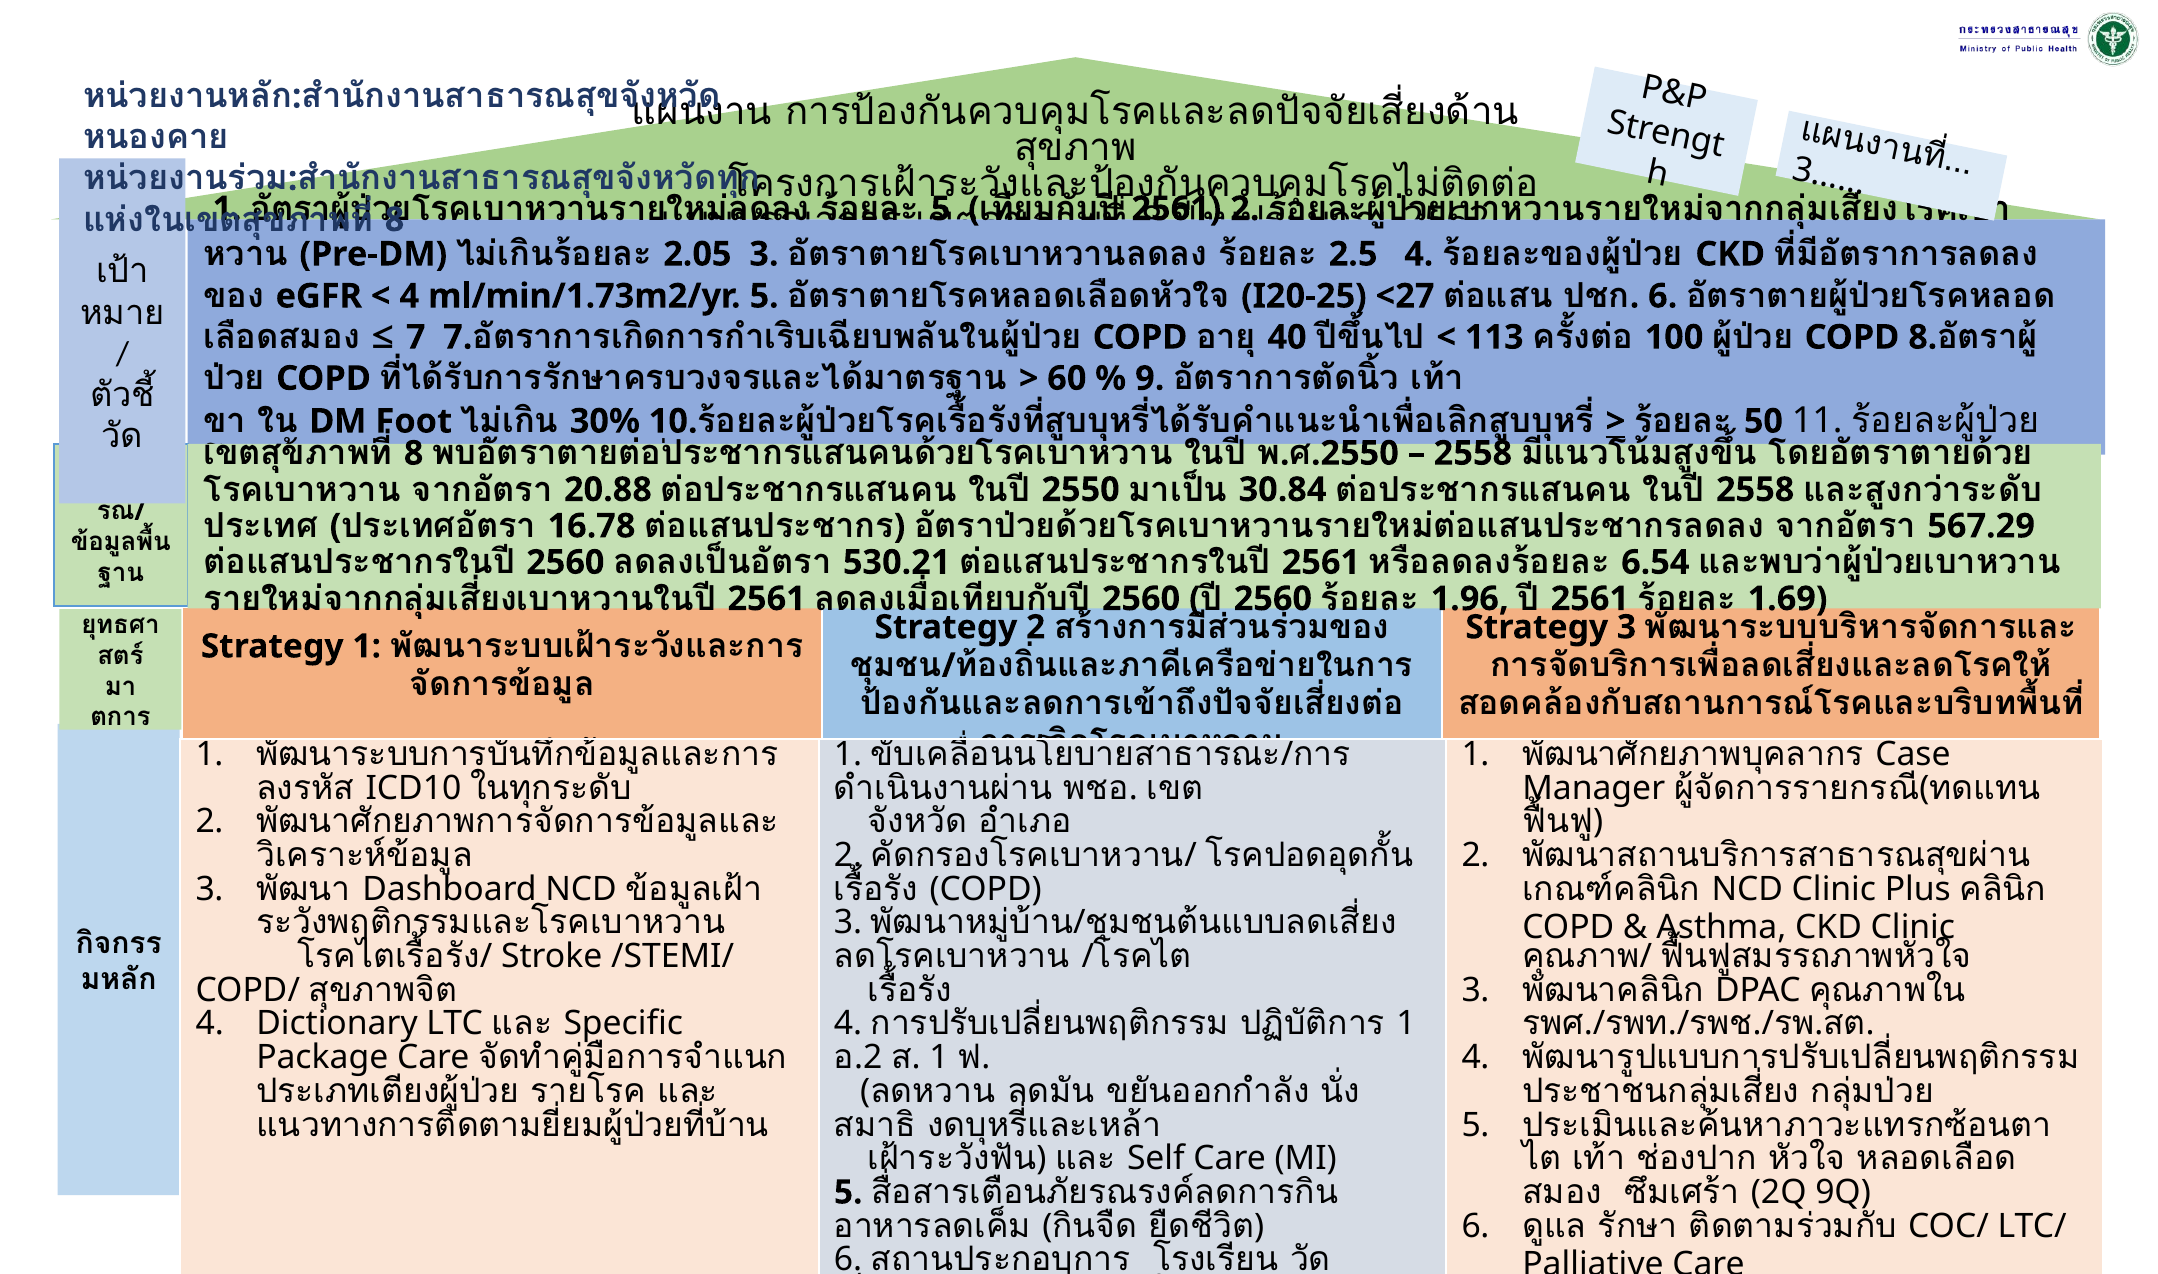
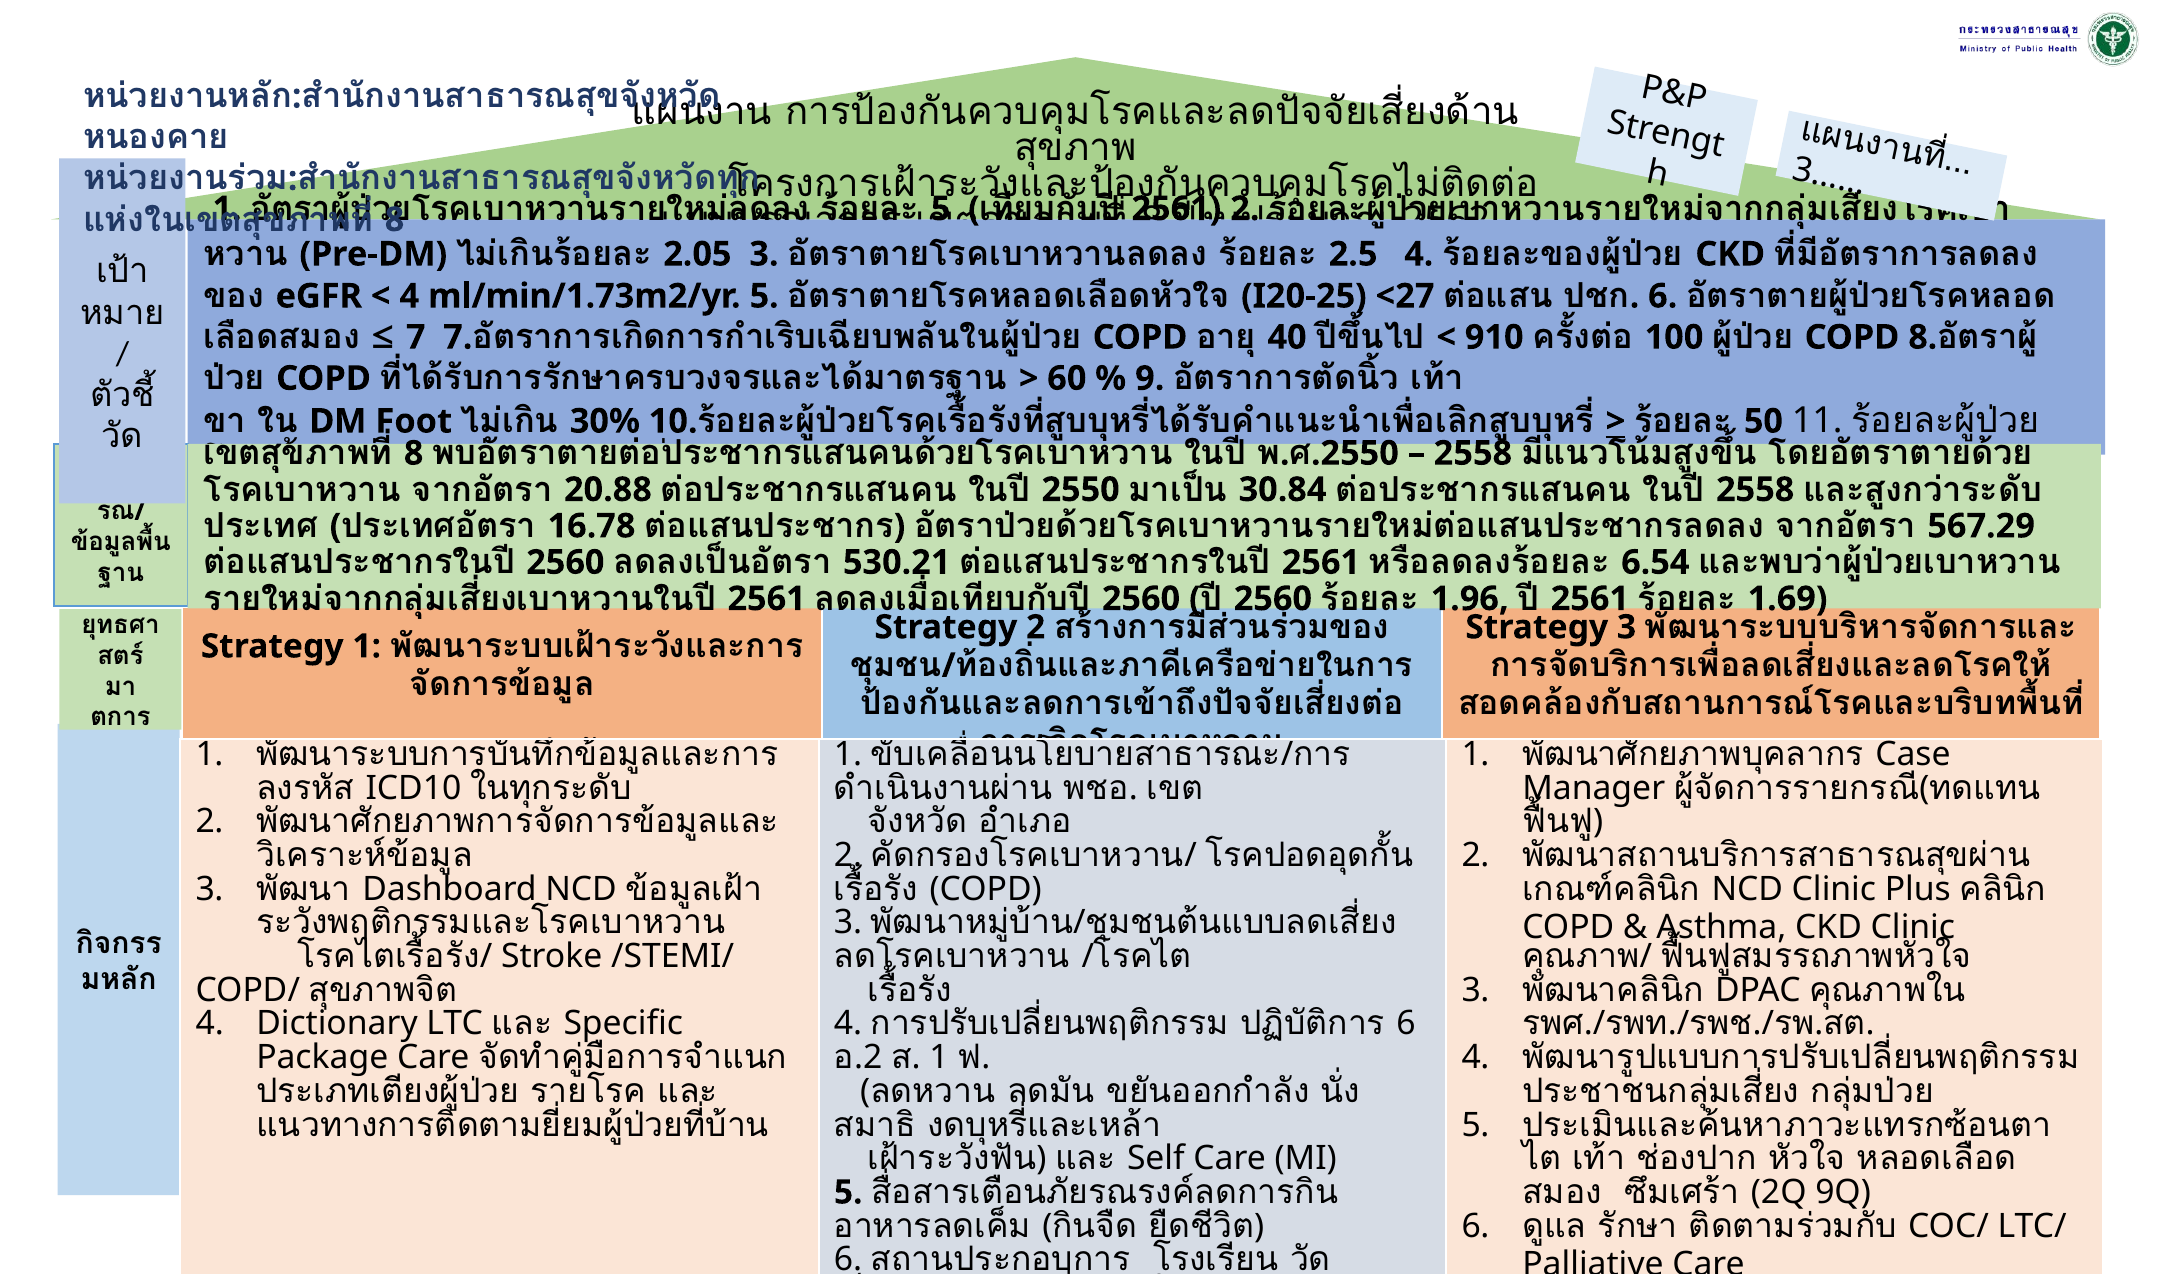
113: 113 -> 910 (1494, 337)
1: 1 -> 6 (1406, 1024)
